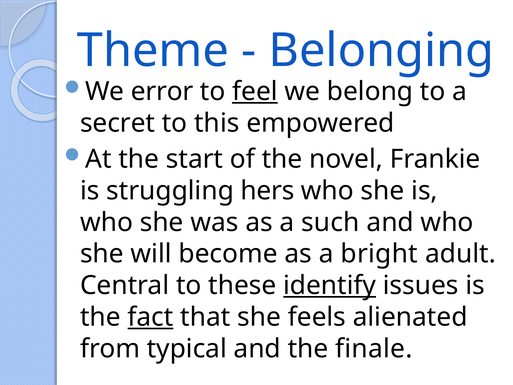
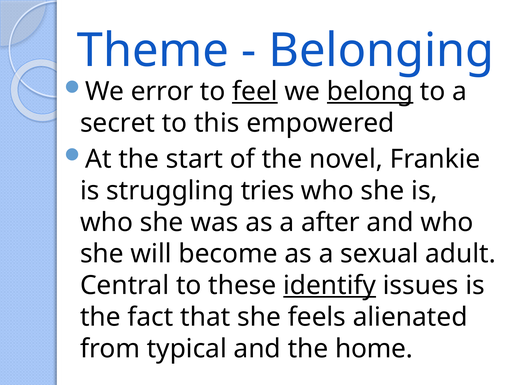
belong underline: none -> present (370, 91)
hers: hers -> tries (268, 191)
such: such -> after (330, 222)
bright: bright -> sexual (379, 254)
fact underline: present -> none (150, 317)
finale: finale -> home (374, 349)
